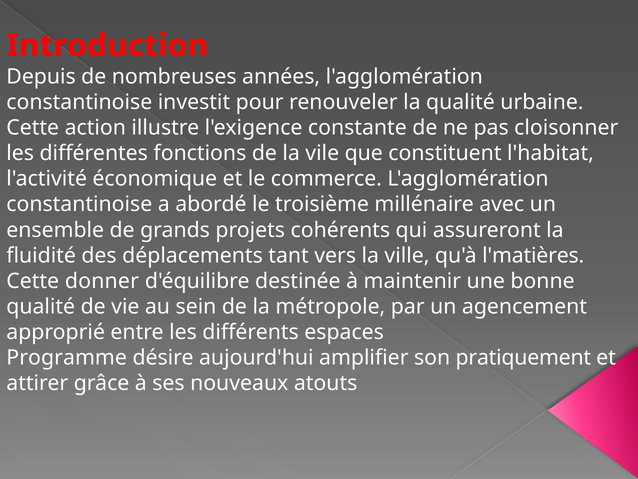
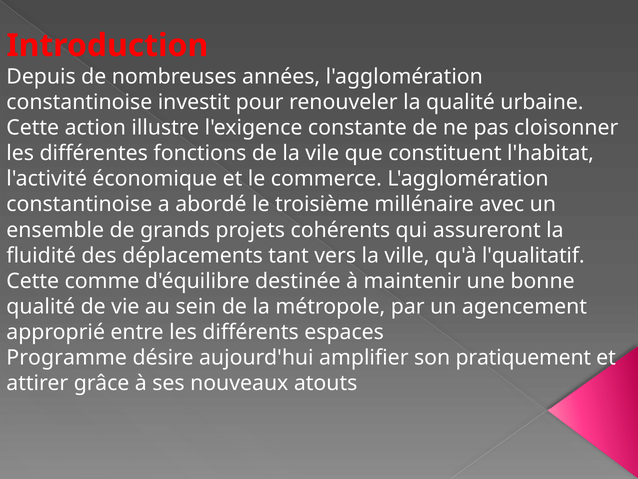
l'matières: l'matières -> l'qualitatif (533, 255)
donner: donner -> comme (102, 281)
